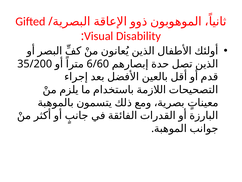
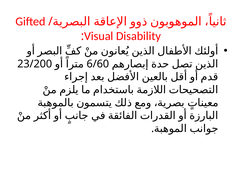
35/200: 35/200 -> 23/200 (35, 64)
